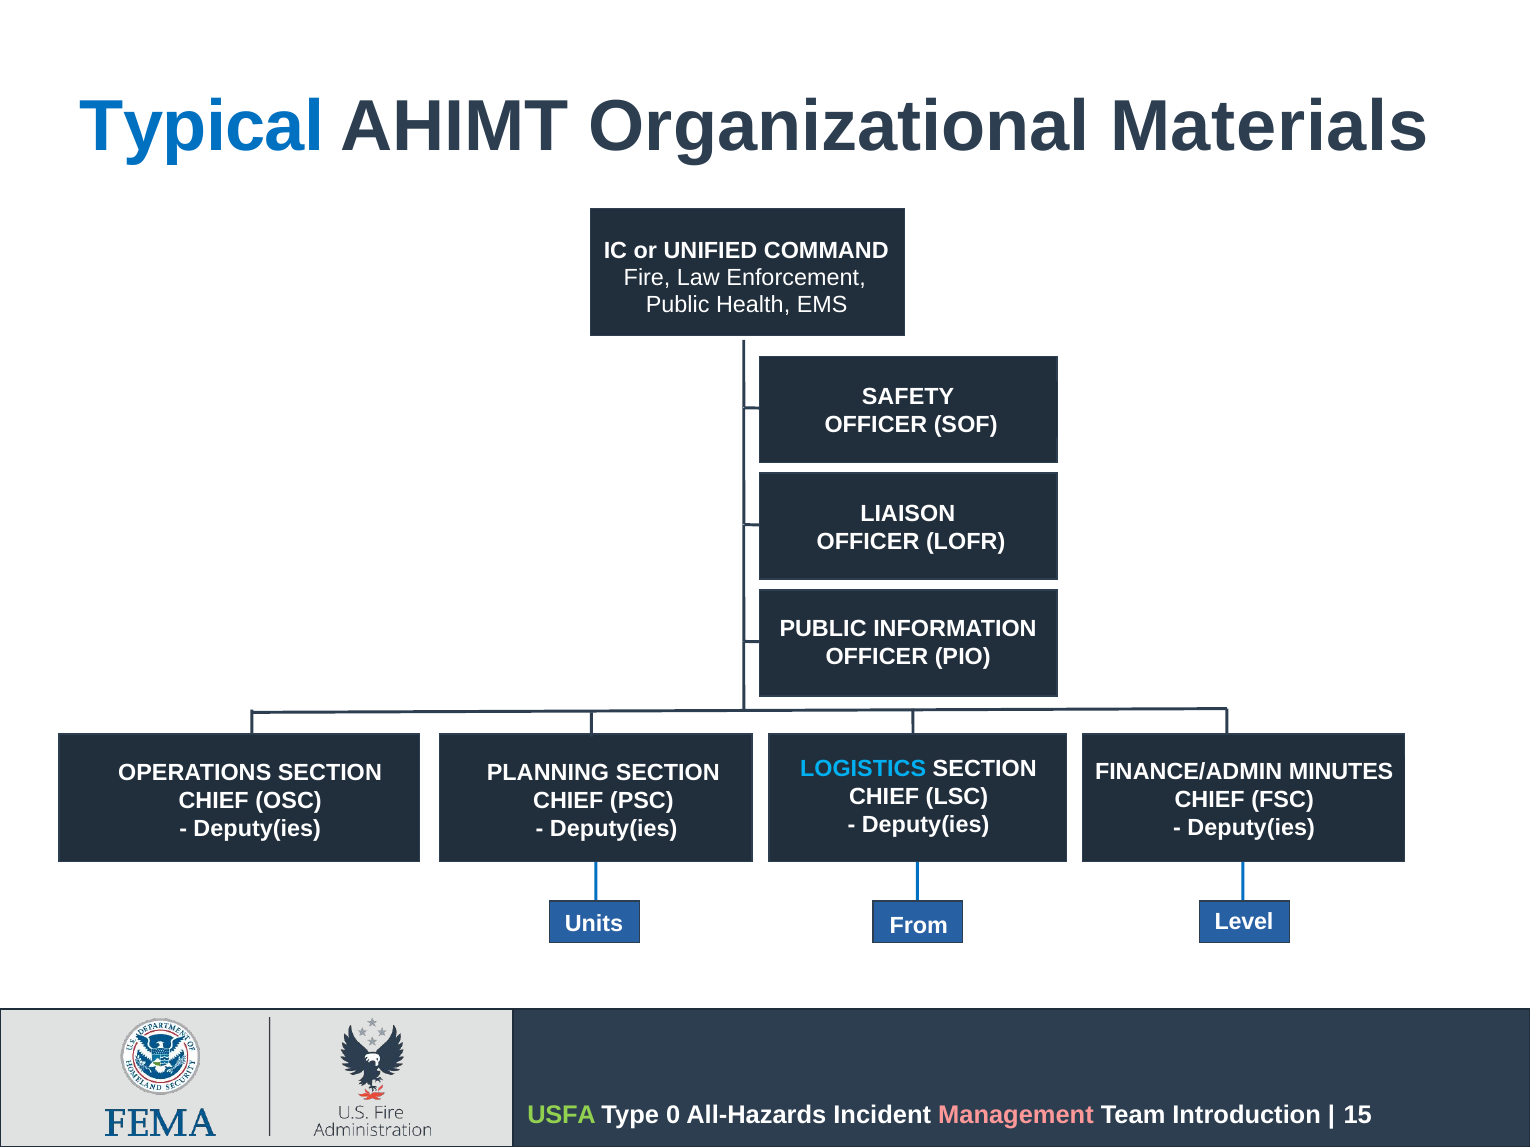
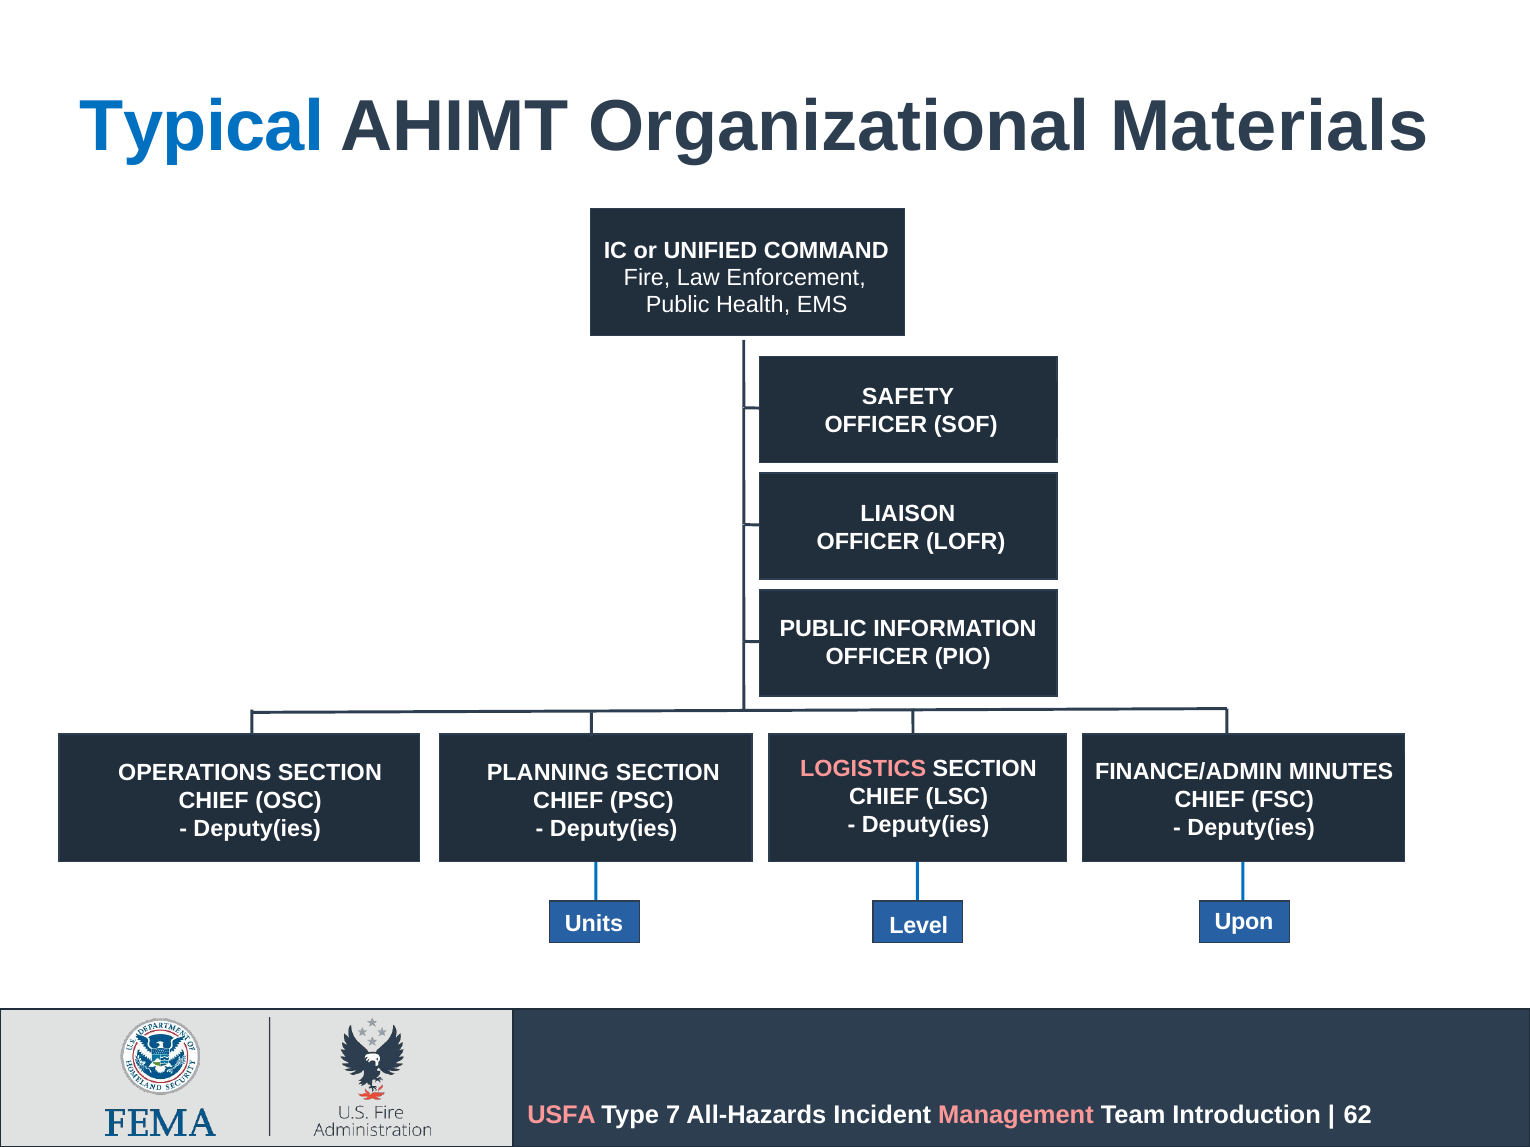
LOGISTICS colour: light blue -> pink (863, 769)
Level: Level -> Upon (1244, 922)
From: From -> Level (919, 926)
USFA colour: light green -> pink (562, 1115)
0: 0 -> 7 (673, 1115)
15: 15 -> 62 (1358, 1115)
